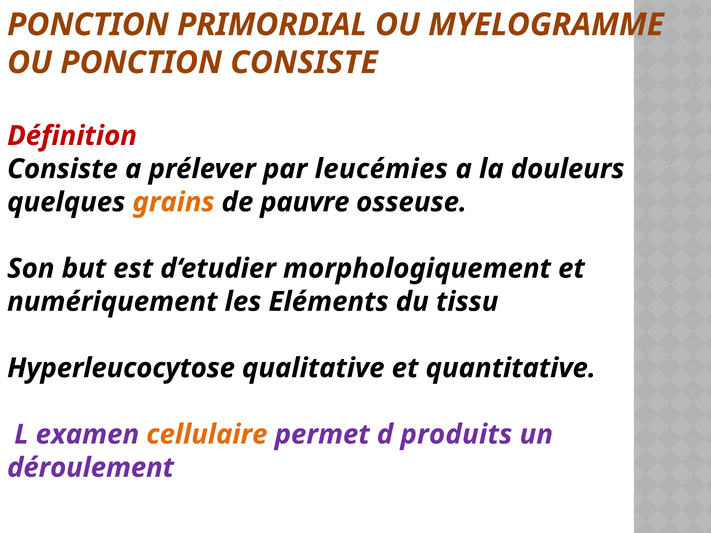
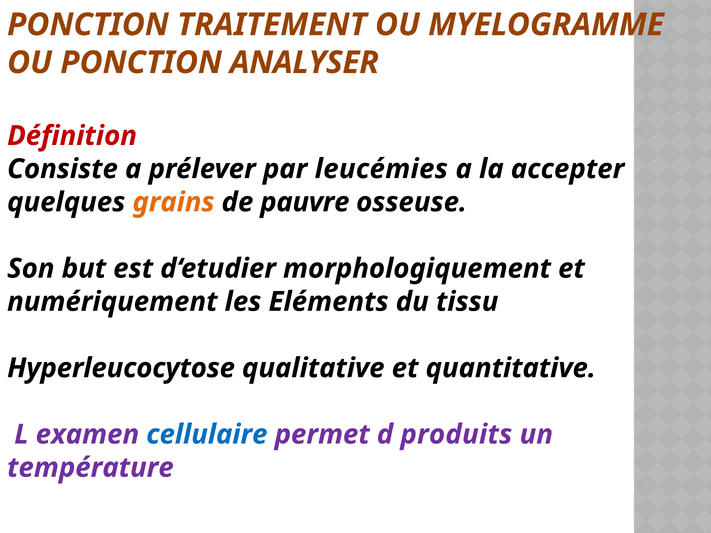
PRIMORDIAL: PRIMORDIAL -> TRAITEMENT (272, 25)
PONCTION CONSISTE: CONSISTE -> ANALYSER (304, 63)
douleurs: douleurs -> accepter (568, 169)
cellulaire colour: orange -> blue (207, 435)
déroulement: déroulement -> température (90, 468)
